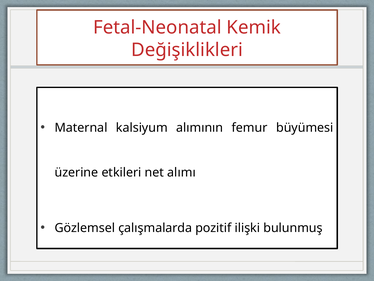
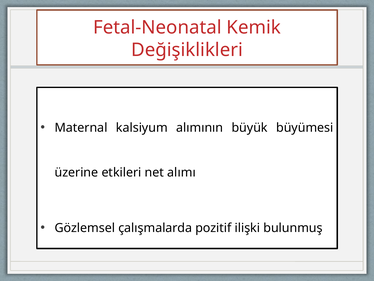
femur: femur -> büyük (250, 127)
